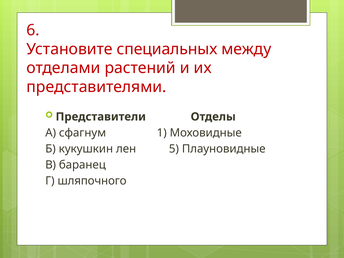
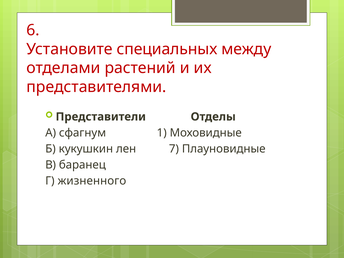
5: 5 -> 7 (174, 149)
шляпочного: шляпочного -> жизненного (92, 181)
